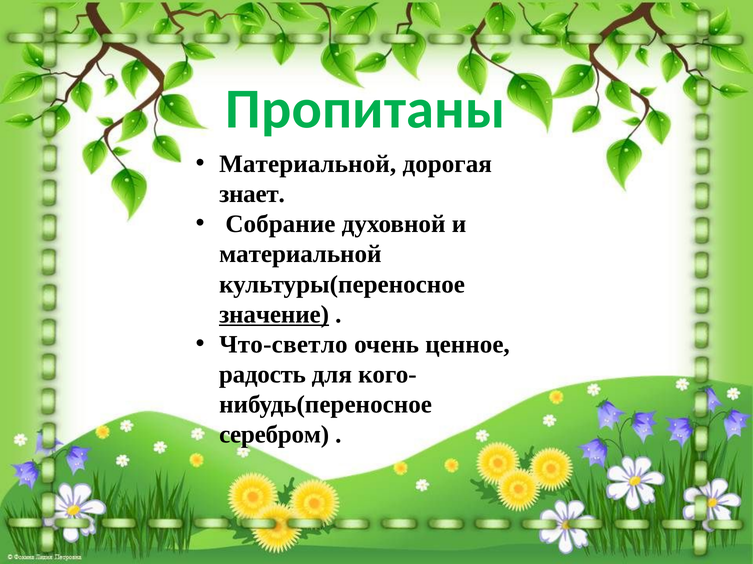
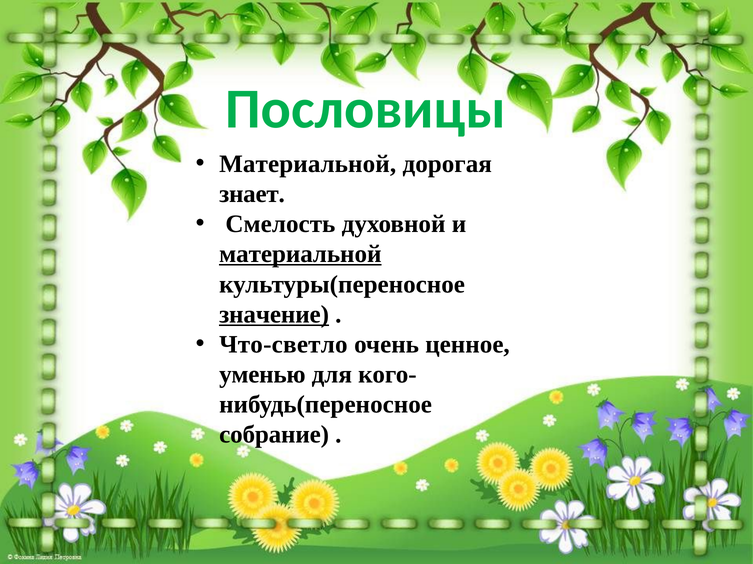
Пропитаны: Пропитаны -> Пословицы (366, 109)
Собрание: Собрание -> Смелость (280, 224)
материальной underline: none -> present (300, 254)
радость: радость -> уменью (262, 375)
серебром: серебром -> собрание (274, 435)
